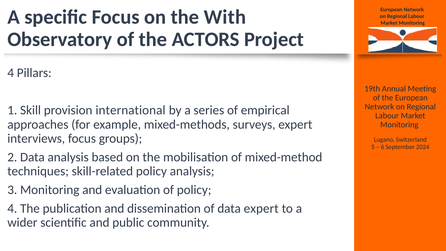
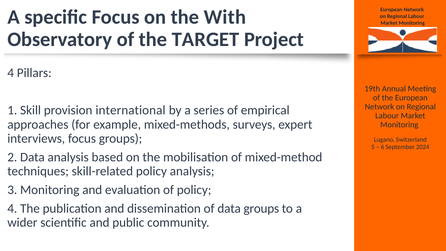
ACTORS: ACTORS -> TARGET (206, 39)
data expert: expert -> groups (261, 209)
